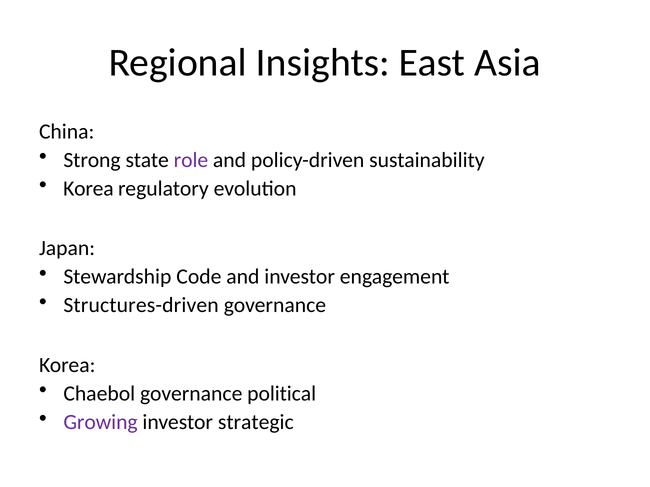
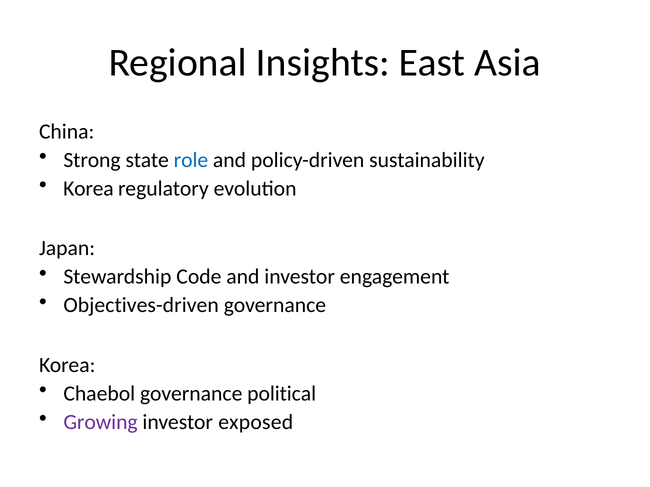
role colour: purple -> blue (191, 160)
Structures-driven: Structures-driven -> Objectives-driven (141, 306)
strategic: strategic -> exposed (256, 423)
